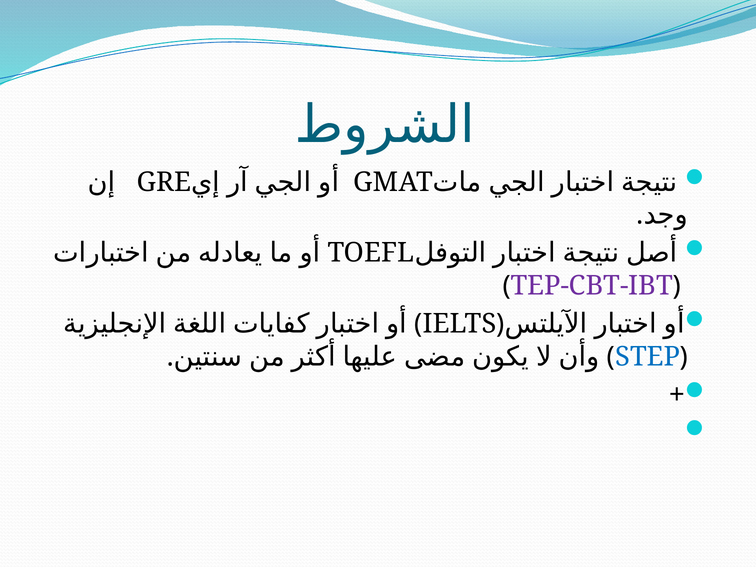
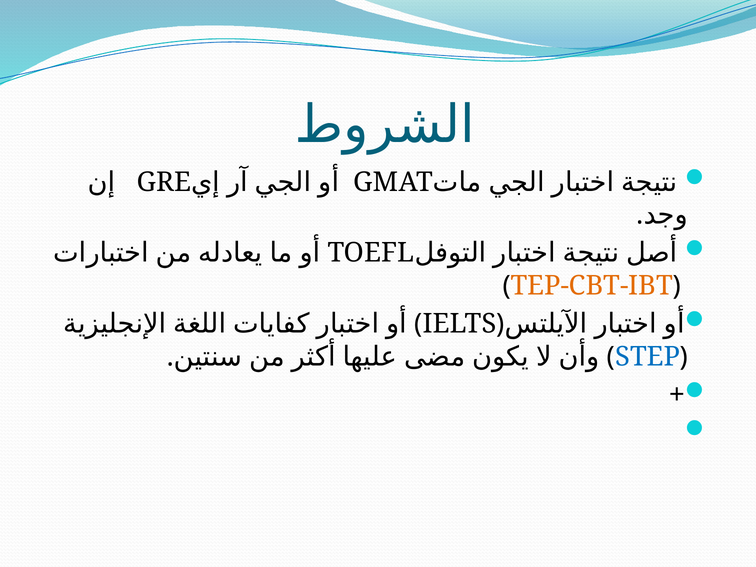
TEP-CBT-IBT colour: purple -> orange (592, 286)
